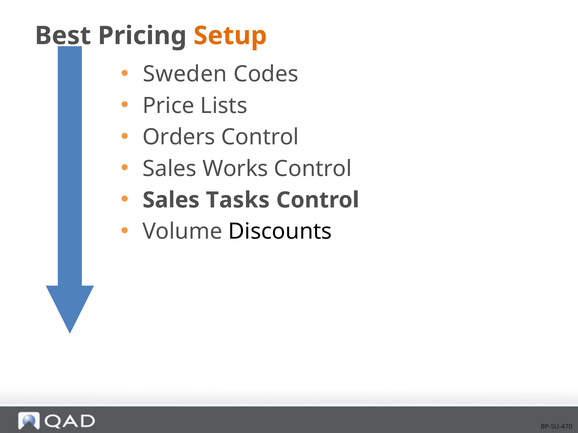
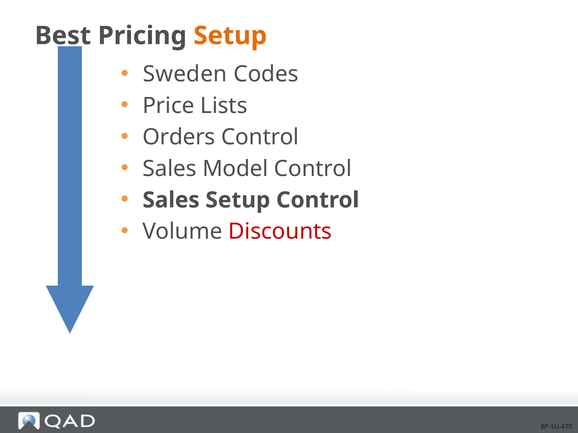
Works: Works -> Model (235, 169)
Sales Tasks: Tasks -> Setup (238, 200)
Discounts colour: black -> red (280, 232)
